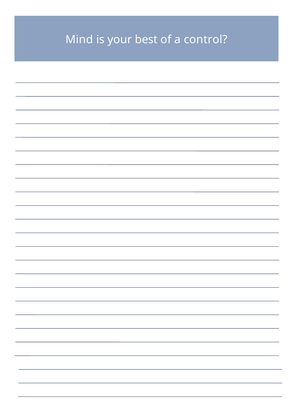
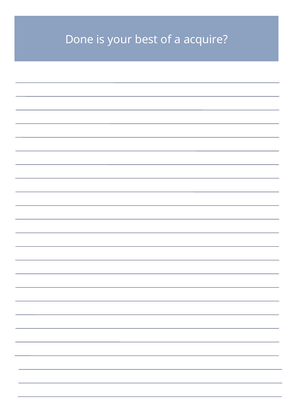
Mind: Mind -> Done (79, 40)
control: control -> acquire (206, 40)
